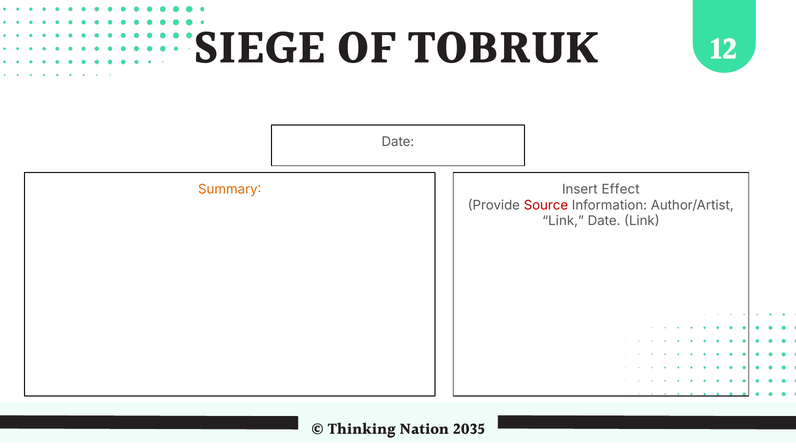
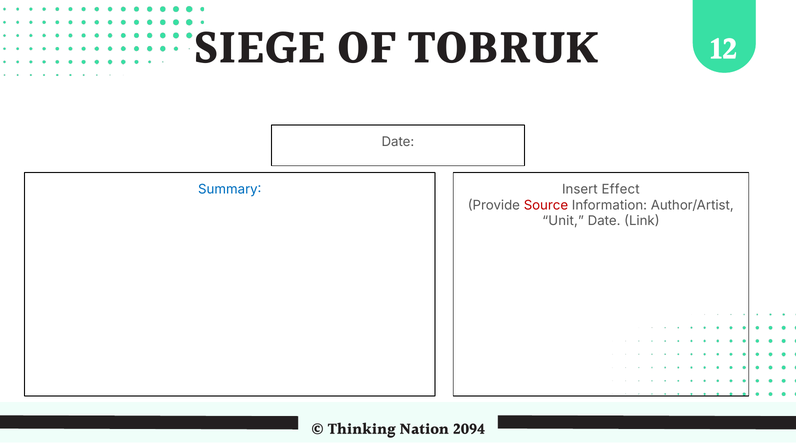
Summary colour: orange -> blue (230, 189)
Link: Link -> Unit (563, 221)
2035: 2035 -> 2094 (469, 429)
